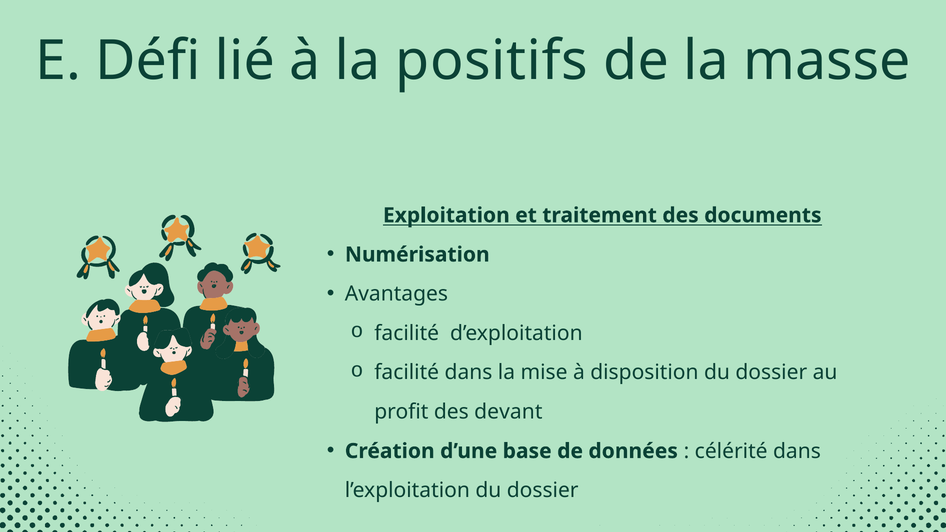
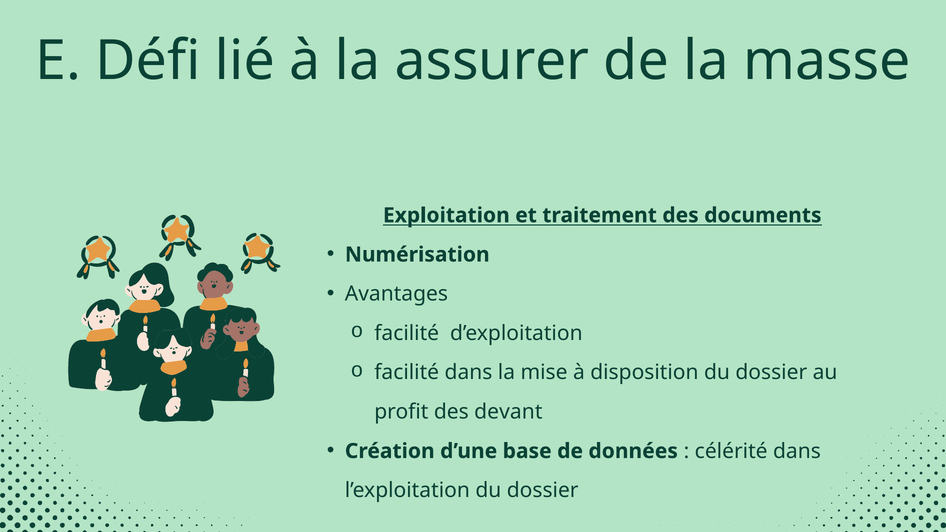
positifs: positifs -> assurer (492, 61)
